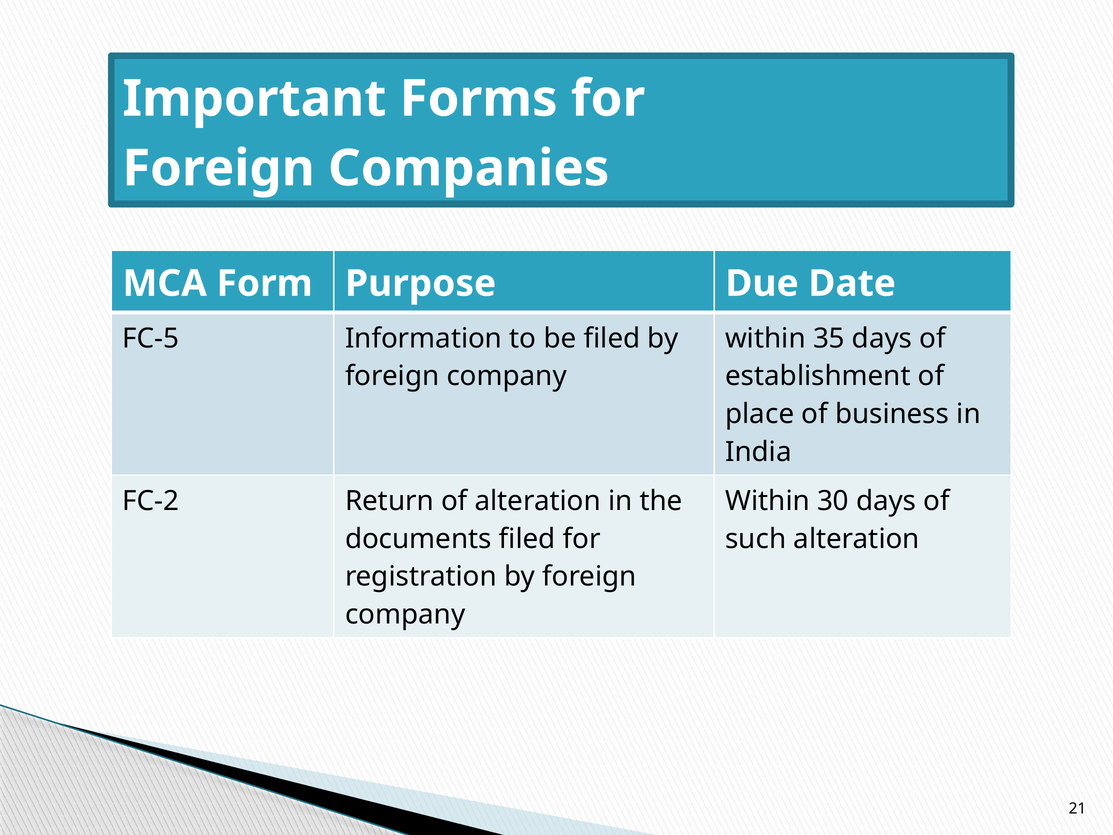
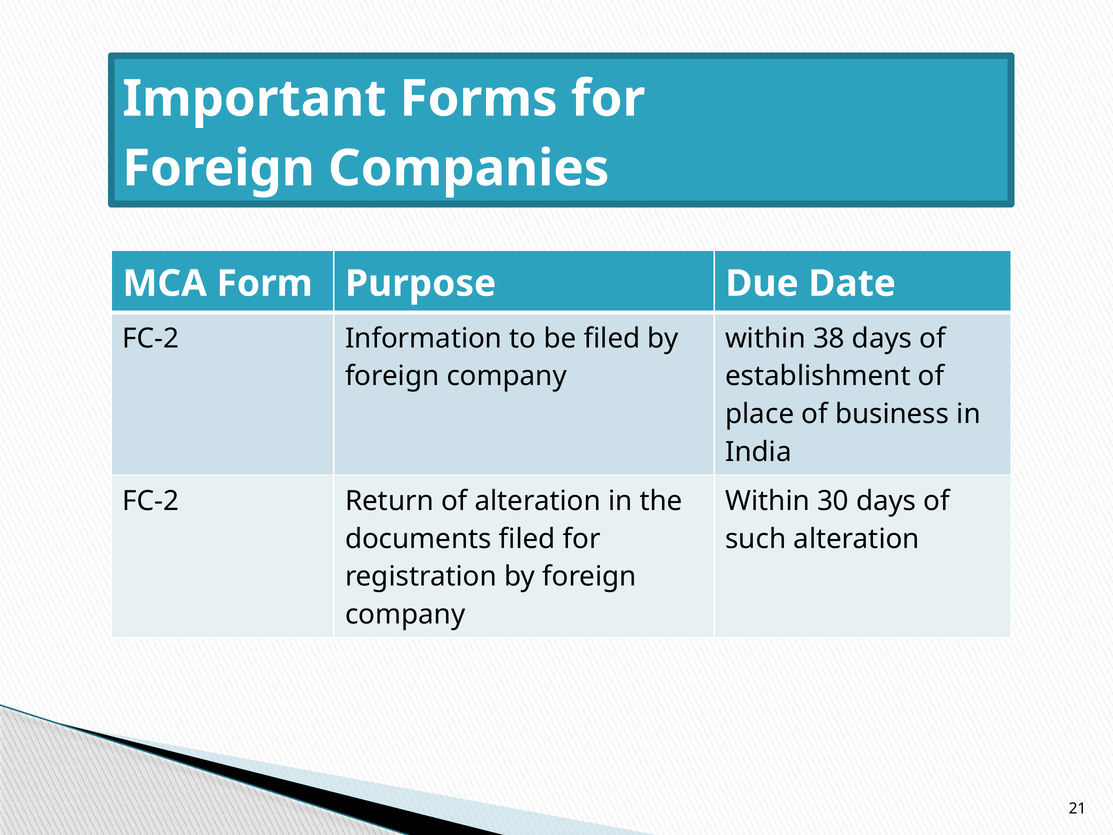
FC-5: FC-5 -> FC-2 (151, 338)
35: 35 -> 38 (829, 338)
